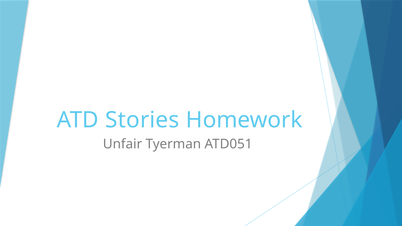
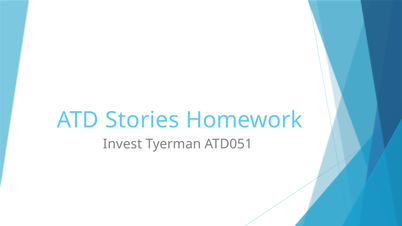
Unfair: Unfair -> Invest (122, 144)
